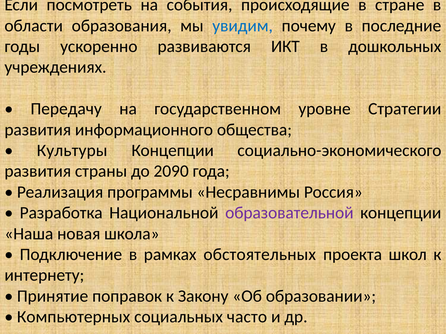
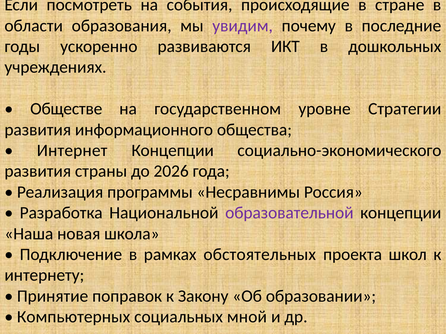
увидим colour: blue -> purple (243, 26)
Передачу: Передачу -> Обществе (66, 109)
Культуры: Культуры -> Интернет (72, 151)
2090: 2090 -> 2026 (171, 171)
часто: часто -> мной (247, 317)
